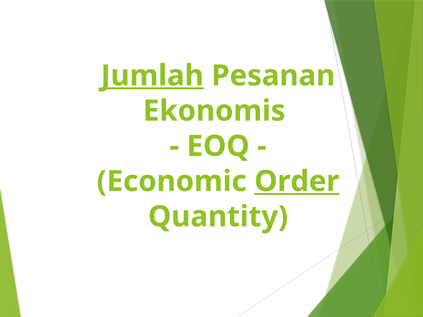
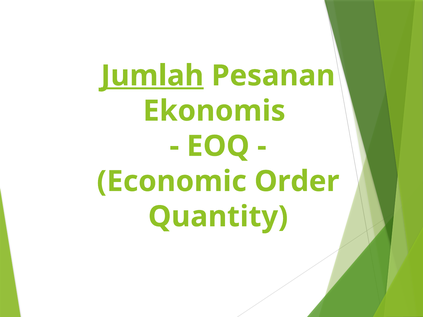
Order underline: present -> none (297, 182)
